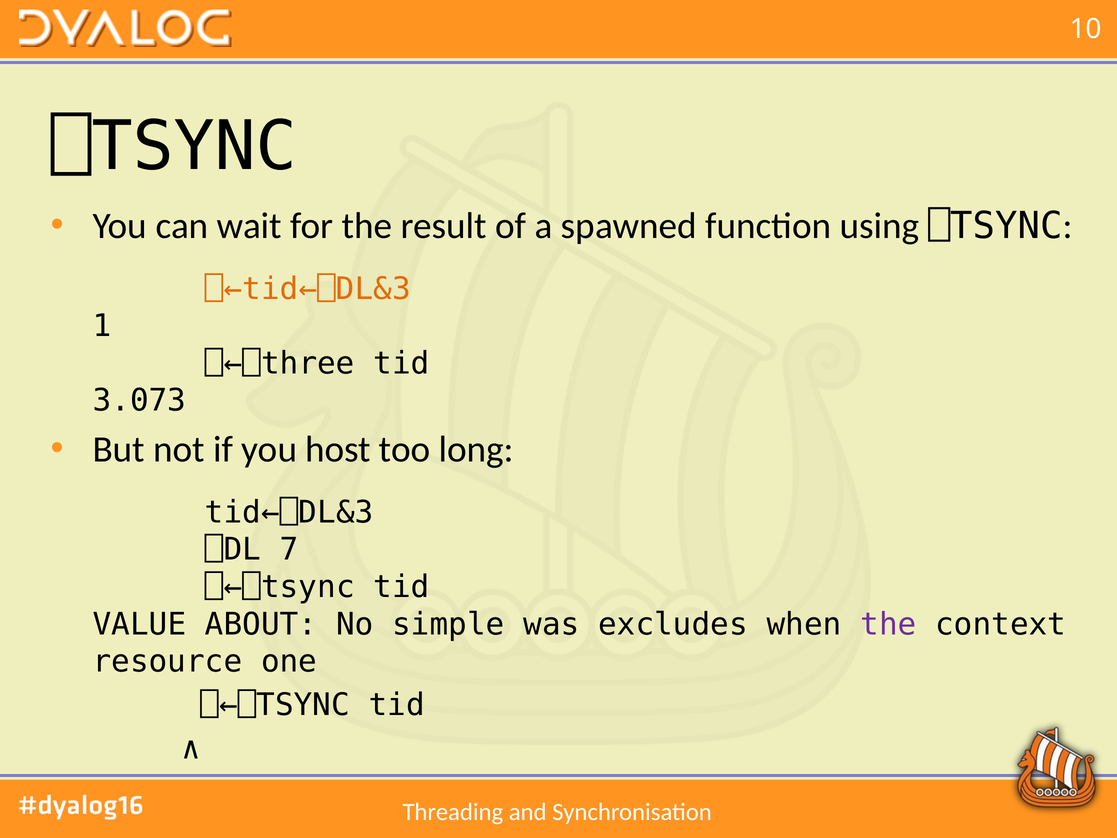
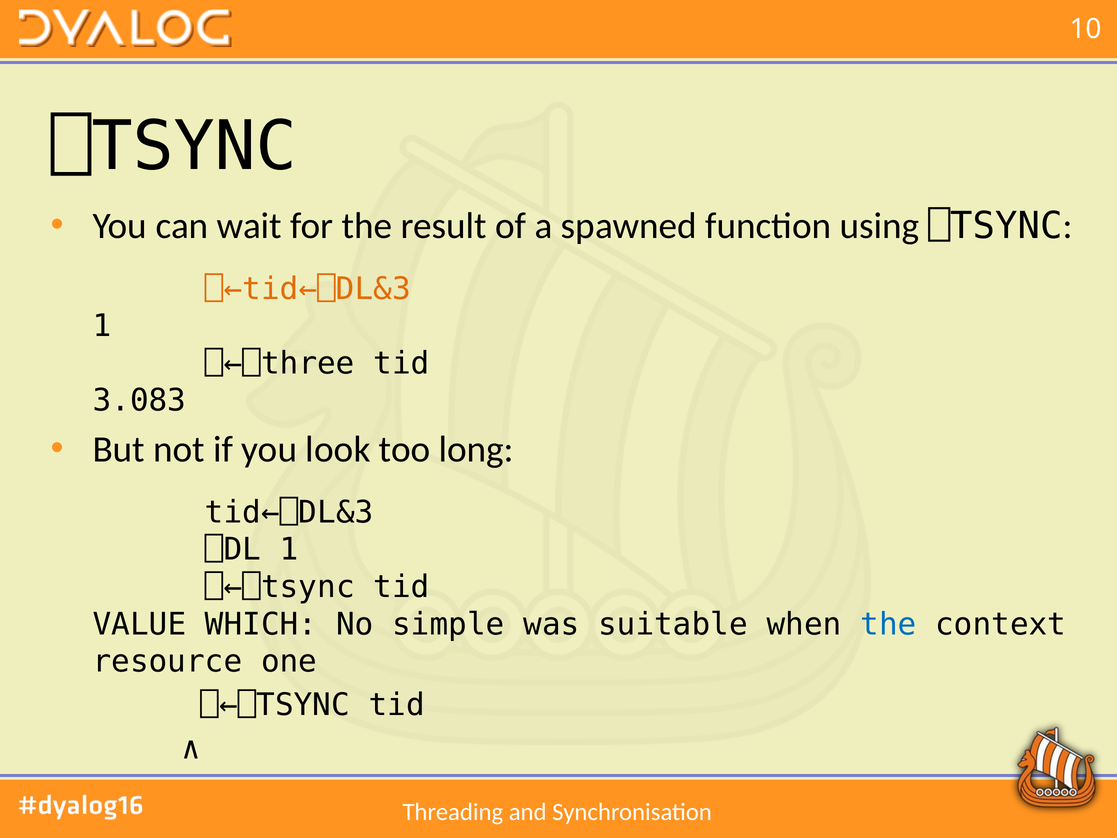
3.073: 3.073 -> 3.083 (139, 401)
host: host -> look (338, 449)
⎕DL 7: 7 -> 1 (289, 550)
ABOUT: ABOUT -> WHICH (261, 624)
excludes: excludes -> suitable (673, 624)
the colour: purple -> blue (888, 624)
